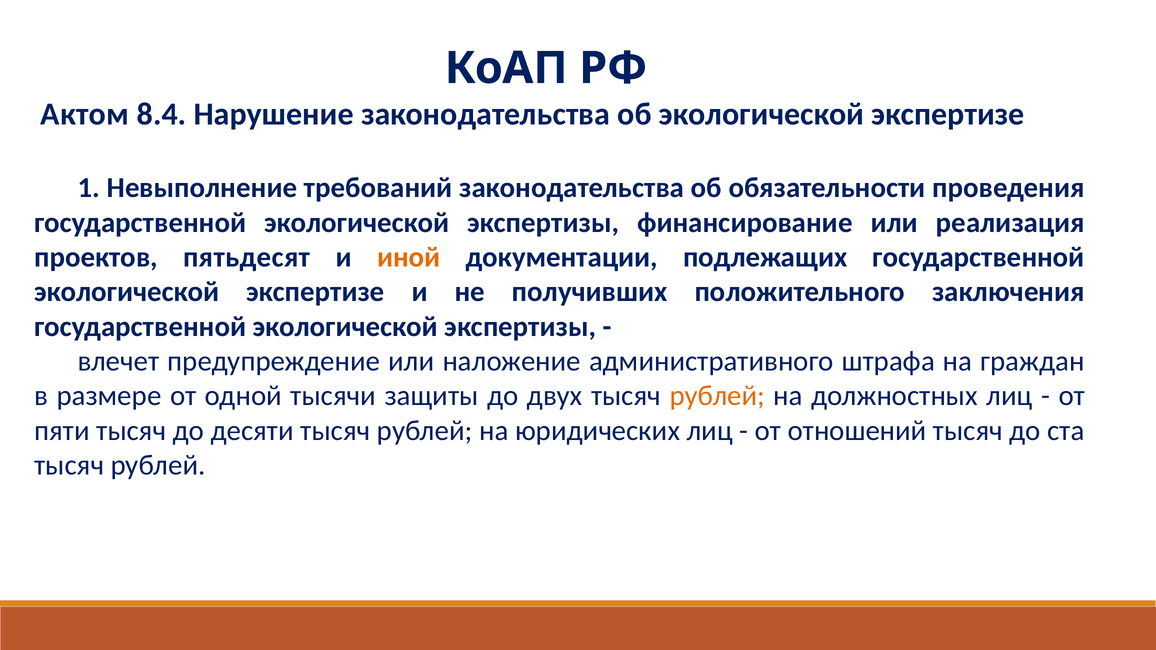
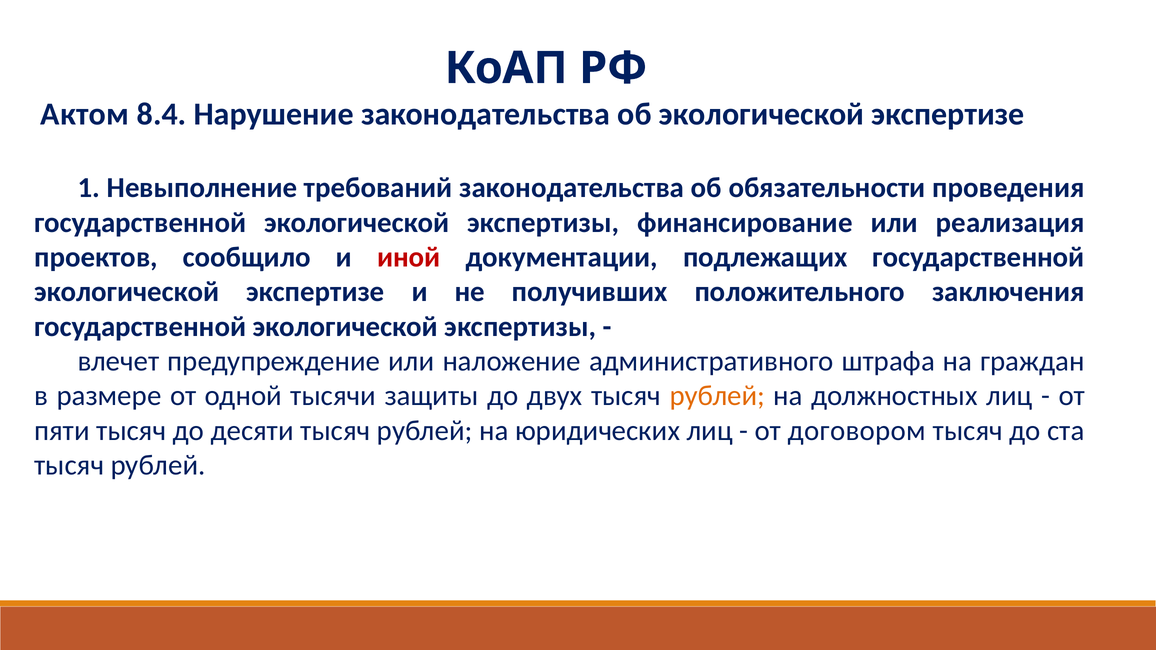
пятьдесят: пятьдесят -> сообщило (247, 257)
иной colour: orange -> red (409, 257)
отношений: отношений -> договором (857, 431)
